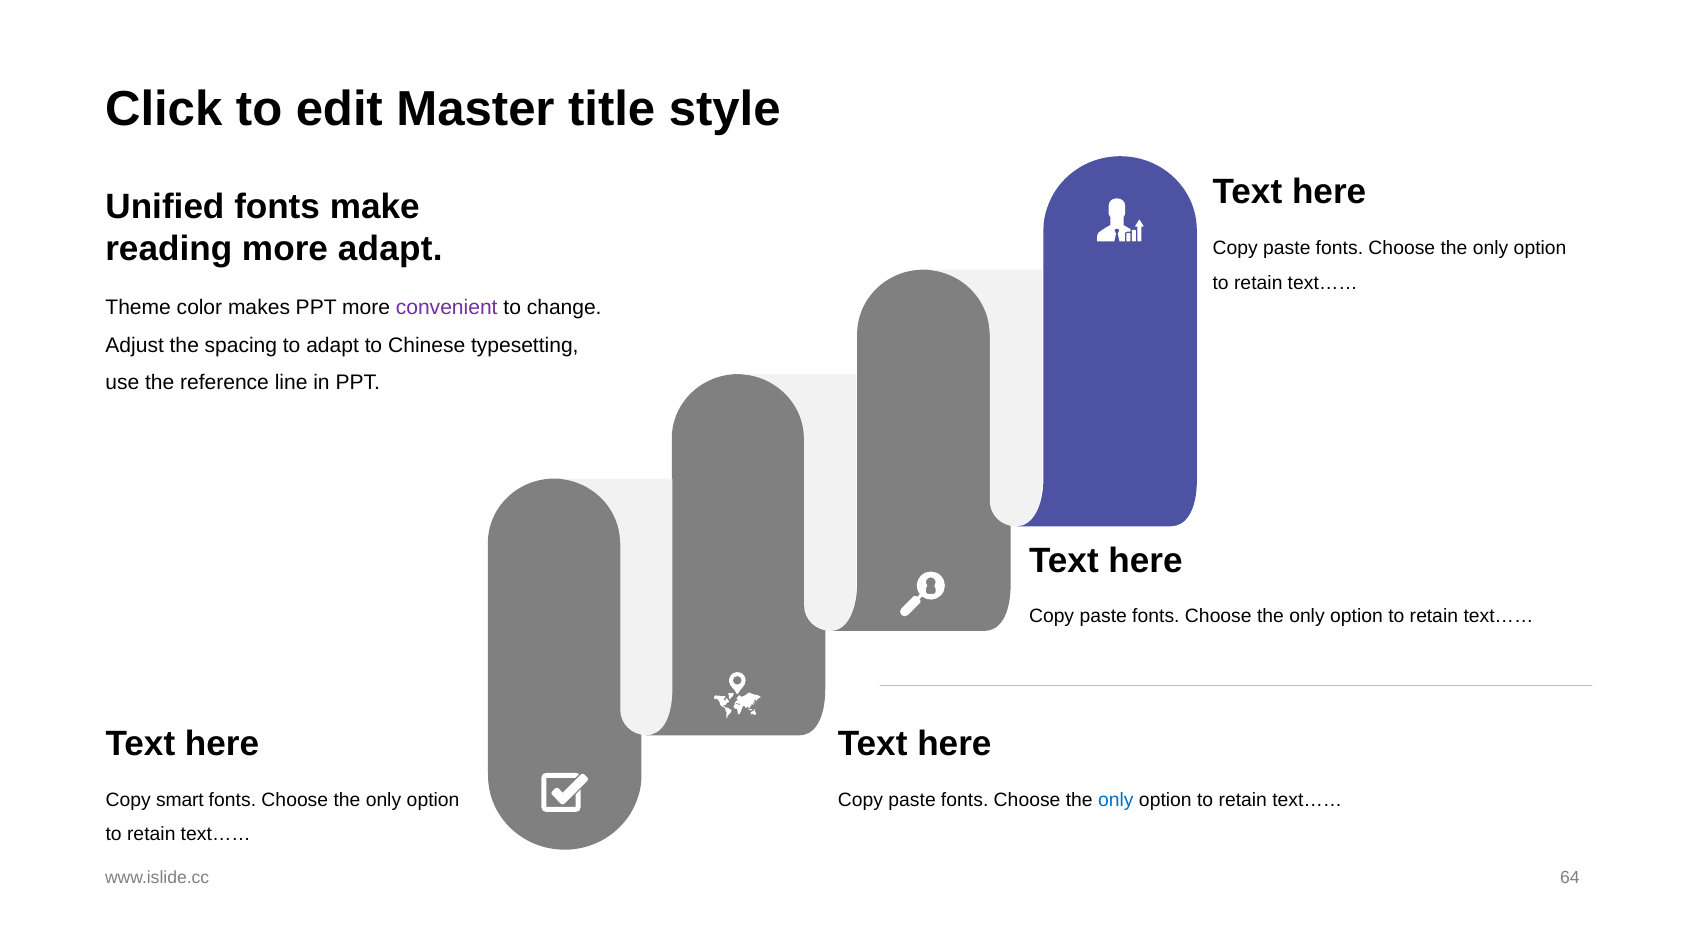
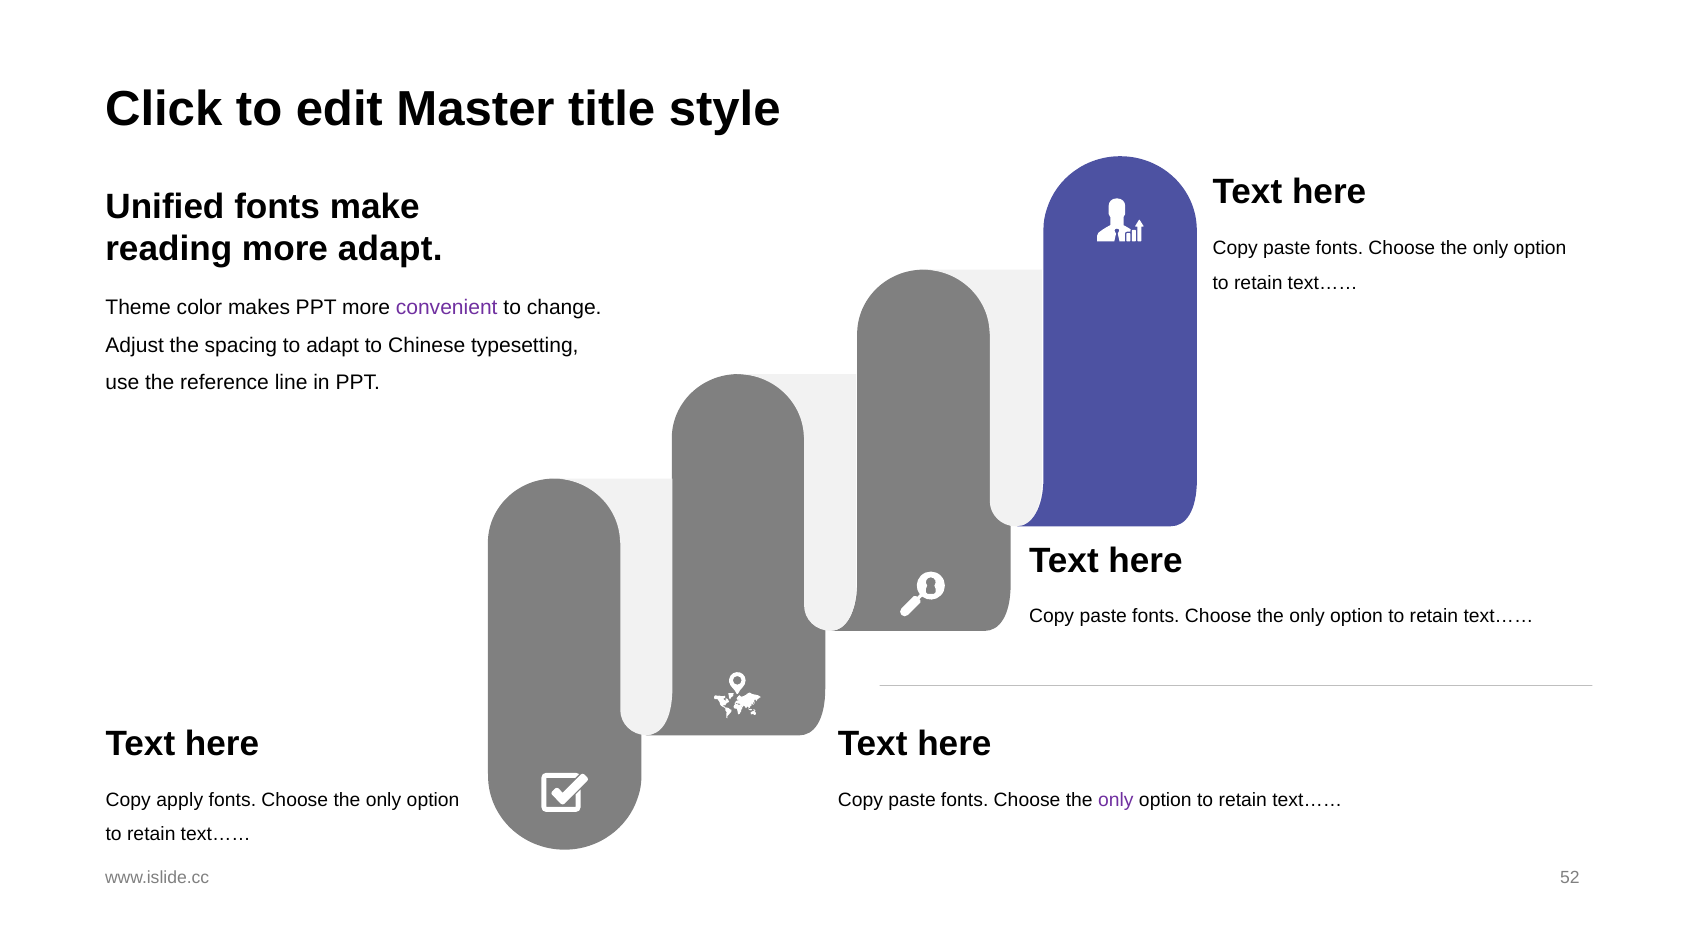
smart: smart -> apply (180, 800)
only colour: blue -> purple (1116, 800)
64: 64 -> 52 (1570, 878)
